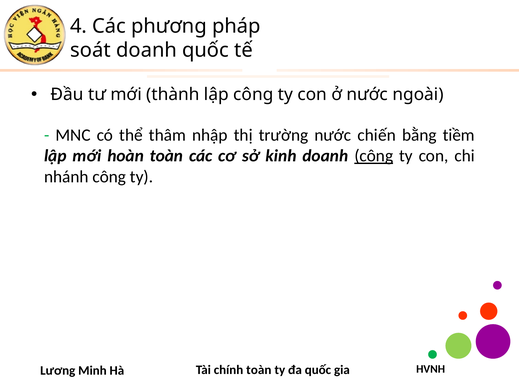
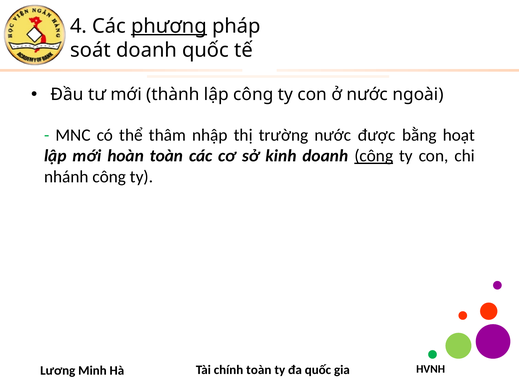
phương underline: none -> present (169, 26)
chiến: chiến -> được (377, 135)
tiềm: tiềm -> hoạt (459, 135)
